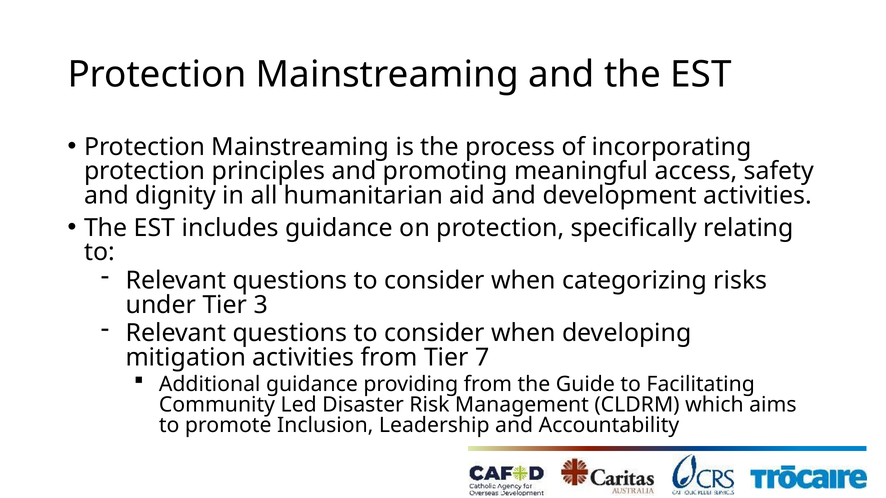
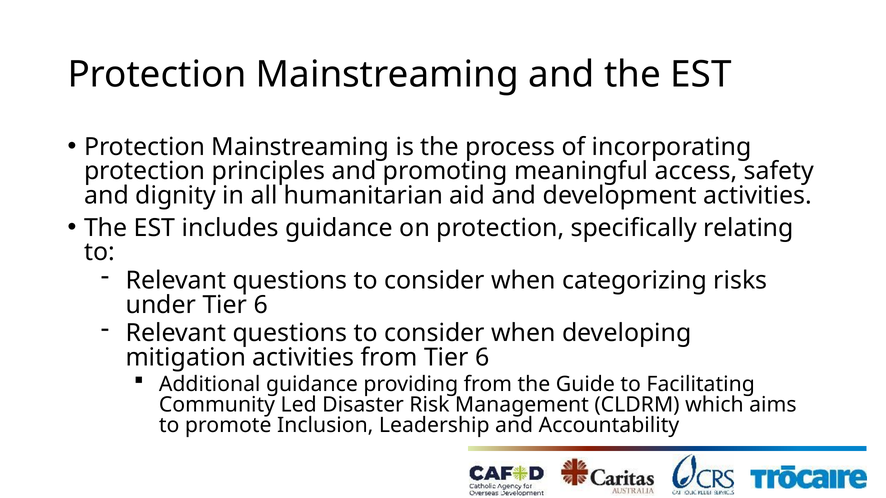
under Tier 3: 3 -> 6 (261, 305)
from Tier 7: 7 -> 6 (482, 358)
